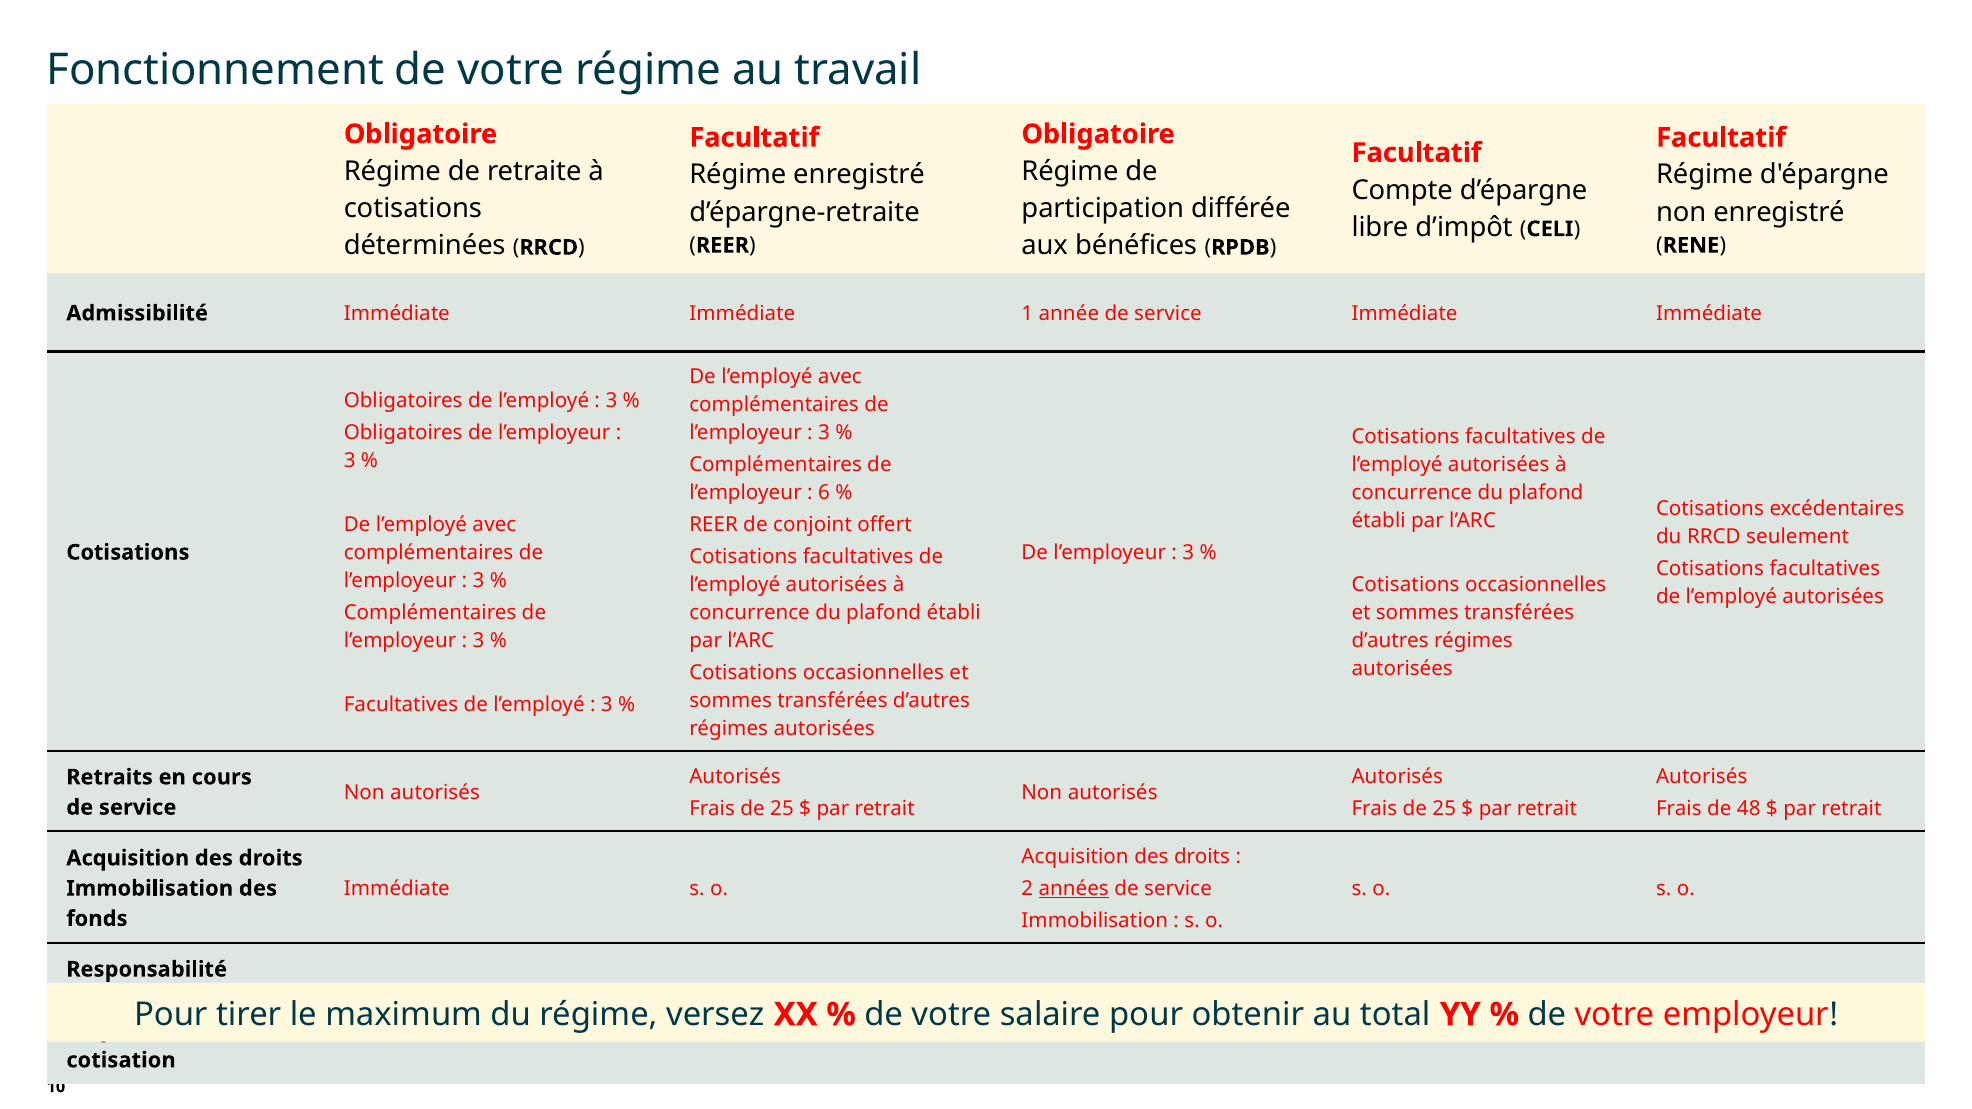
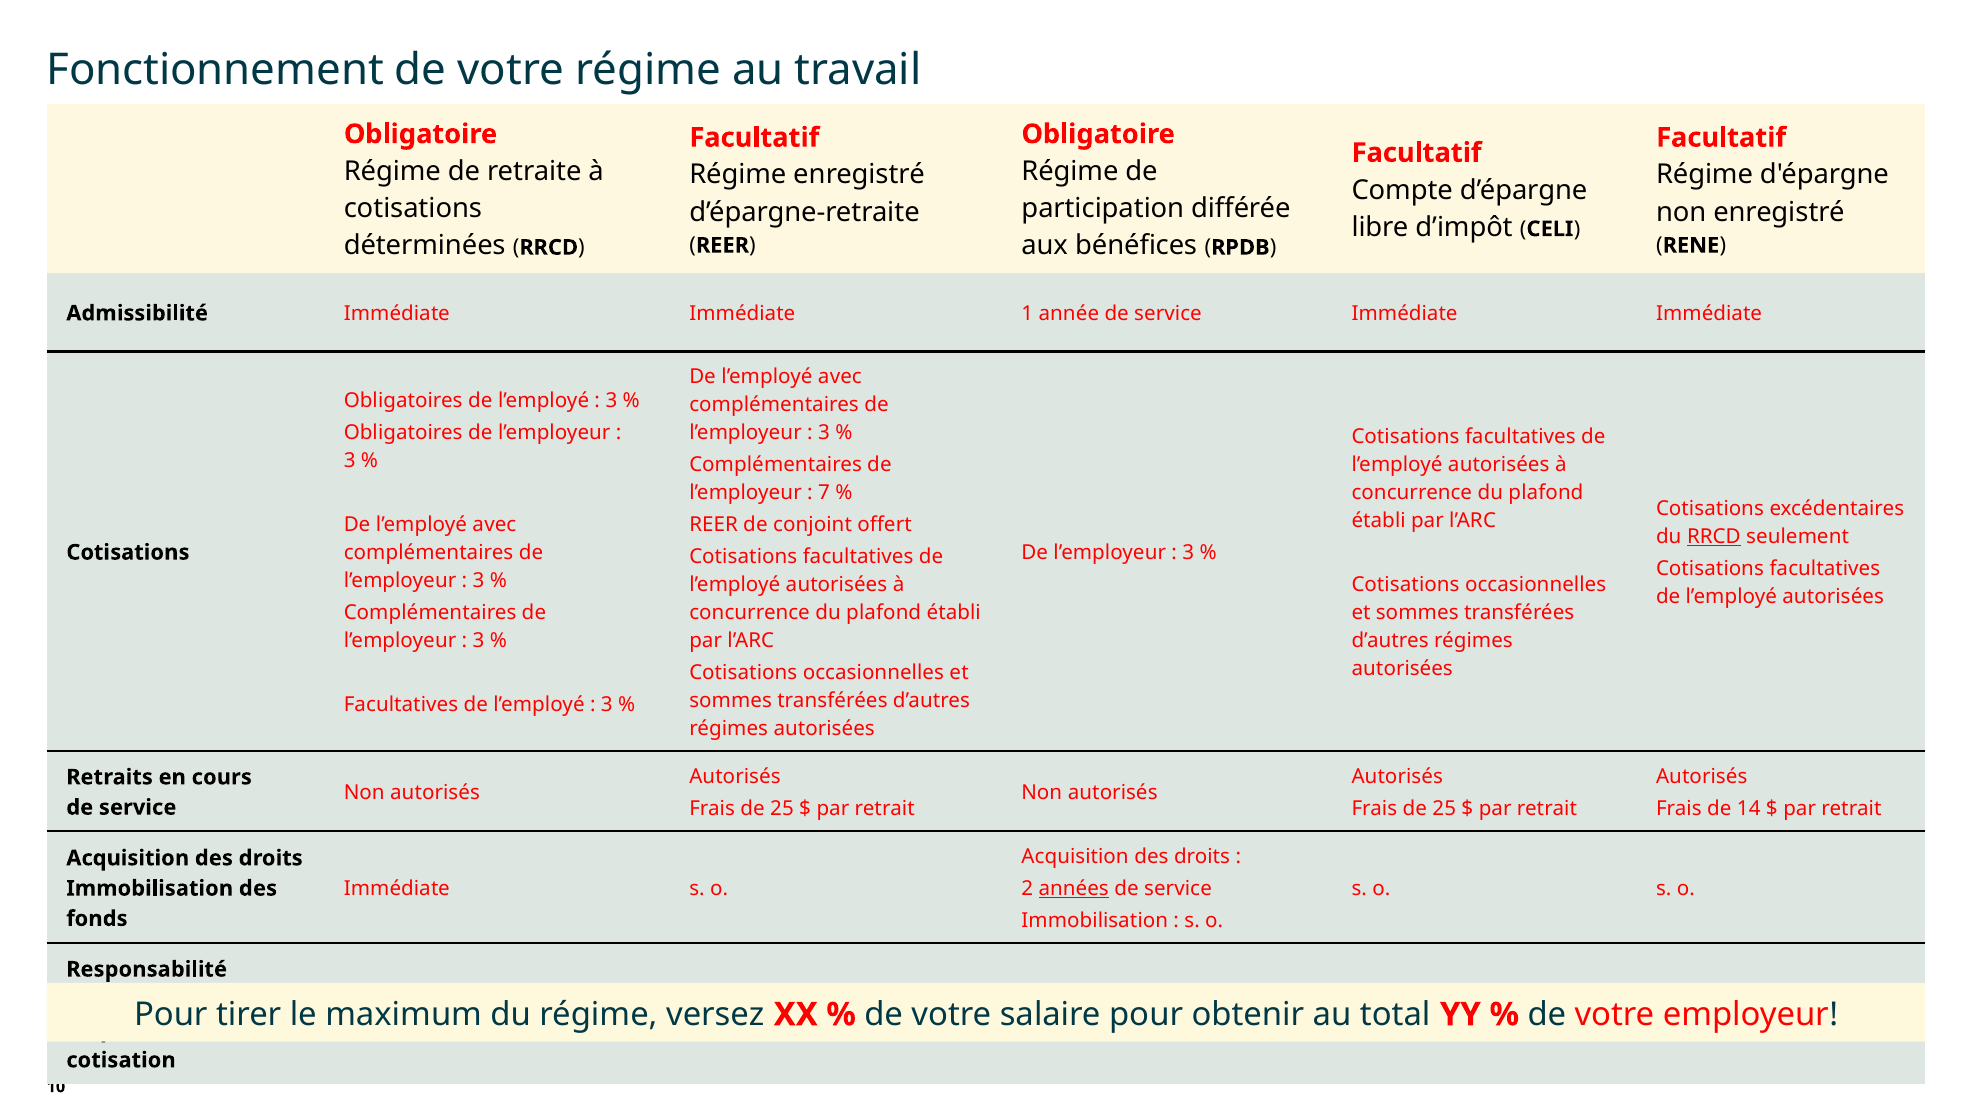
6: 6 -> 7 (824, 492)
RRCD underline: none -> present (1714, 537)
48: 48 -> 14 (1749, 809)
